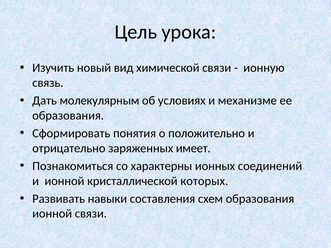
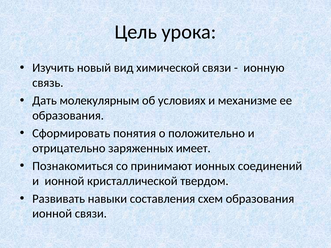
характерны: характерны -> принимают (161, 166)
которых: которых -> твердом (204, 181)
